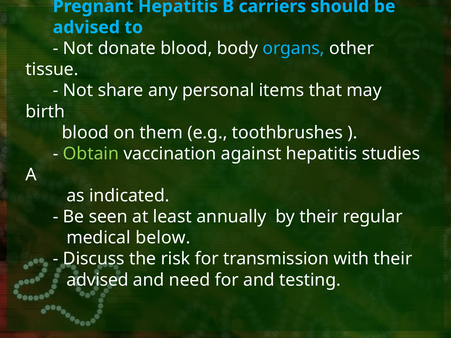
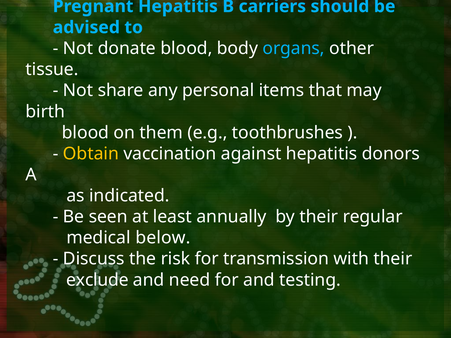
Obtain colour: light green -> yellow (91, 154)
studies: studies -> donors (391, 154)
advised: advised -> exclude (98, 280)
